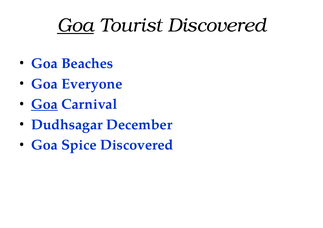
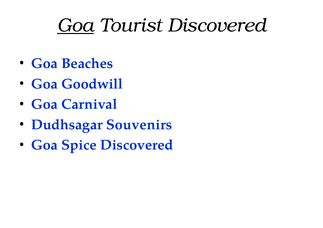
Everyone: Everyone -> Goodwill (92, 84)
Goa underline: present -> none (44, 104)
December: December -> Souvenirs (139, 125)
